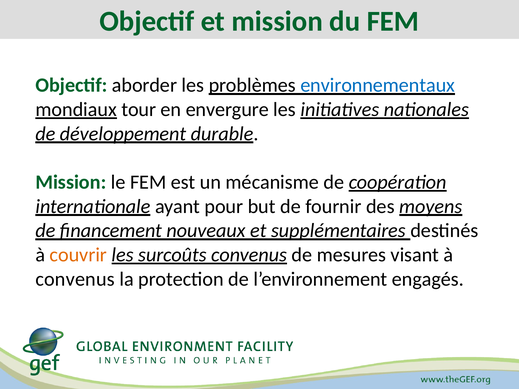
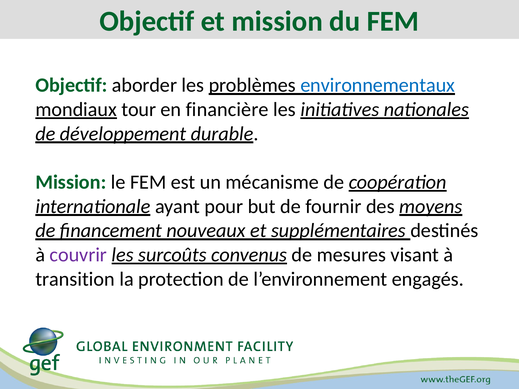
envergure: envergure -> financière (227, 110)
couvrir colour: orange -> purple (78, 255)
convenus: convenus -> transition (75, 279)
